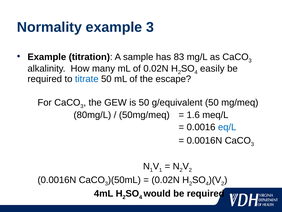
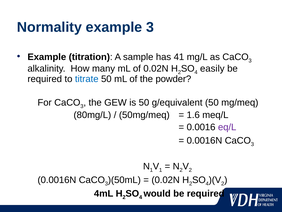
83: 83 -> 41 (179, 57)
escape: escape -> powder (173, 79)
eq/L colour: blue -> purple (227, 127)
